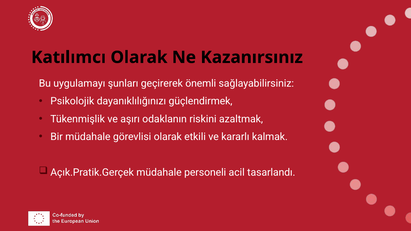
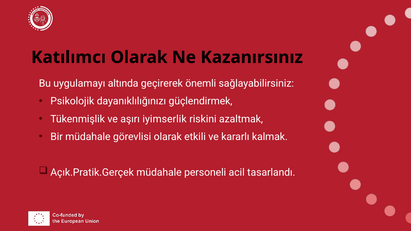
şunları: şunları -> altında (123, 83)
odaklanın: odaklanın -> iyimserlik (165, 119)
